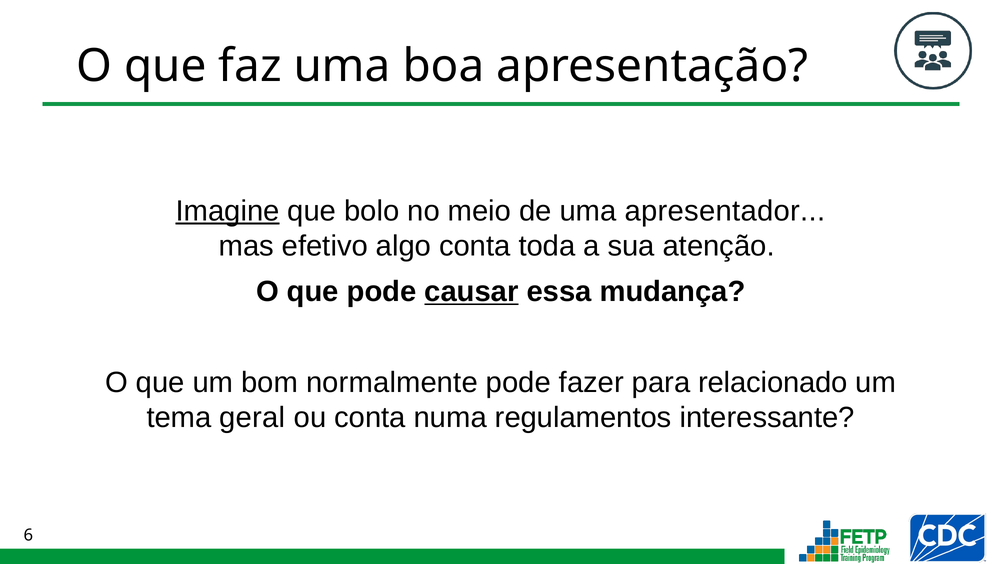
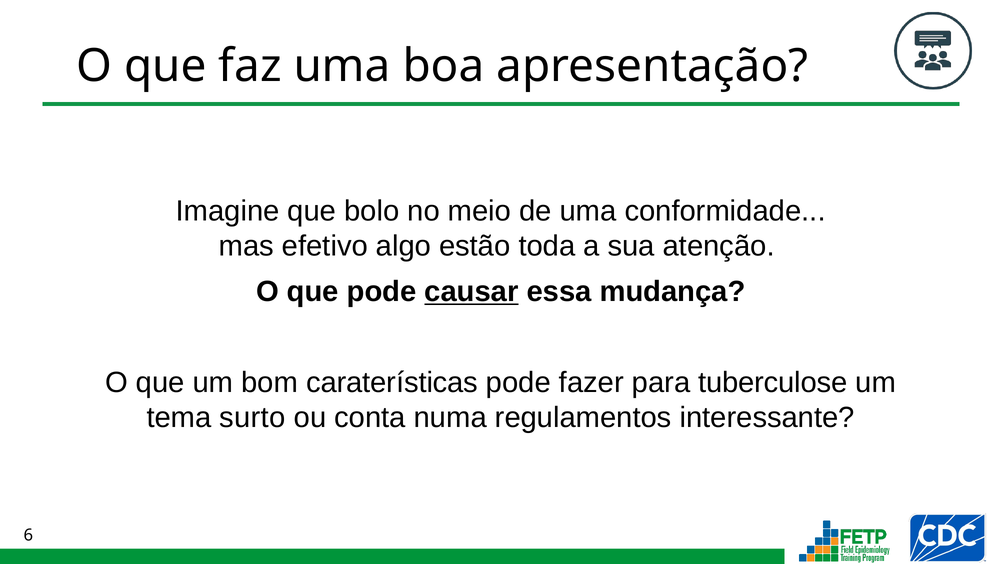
Imagine underline: present -> none (228, 211)
apresentador: apresentador -> conformidade (725, 211)
algo conta: conta -> estão (475, 246)
normalmente: normalmente -> caraterísticas (392, 382)
relacionado: relacionado -> tuberculose (773, 382)
geral: geral -> surto (252, 418)
